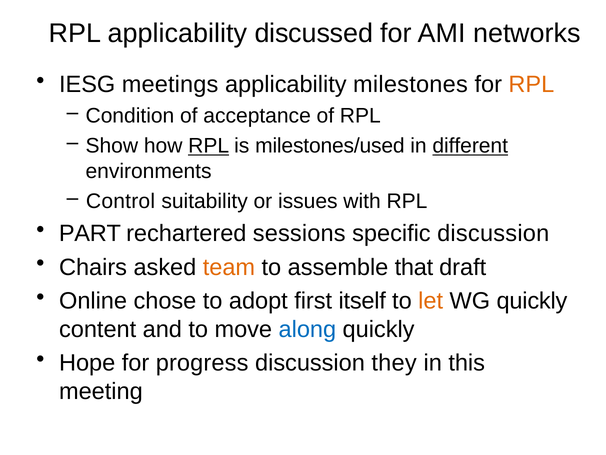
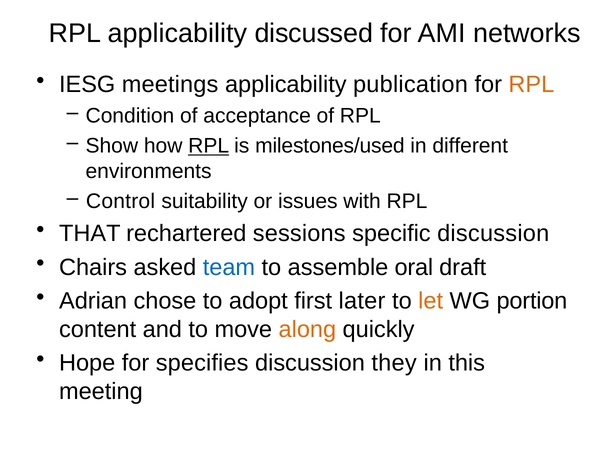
milestones: milestones -> publication (410, 84)
different underline: present -> none (470, 146)
PART: PART -> THAT (90, 233)
team colour: orange -> blue (229, 267)
that: that -> oral (414, 267)
Online: Online -> Adrian (93, 301)
itself: itself -> later (362, 301)
WG quickly: quickly -> portion (532, 301)
along colour: blue -> orange (307, 329)
progress: progress -> specifies (202, 363)
